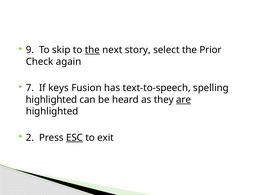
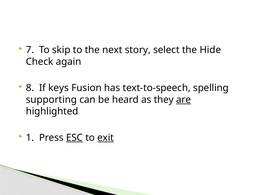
9: 9 -> 7 (30, 50)
the underline: present -> none (92, 50)
Prior: Prior -> Hide (210, 50)
7: 7 -> 8 (30, 88)
highlighted: highlighted -> supporting (51, 99)
2: 2 -> 1 (30, 137)
exit underline: none -> present (106, 137)
